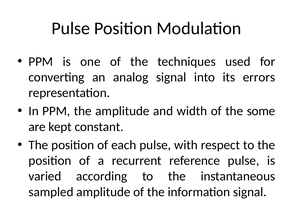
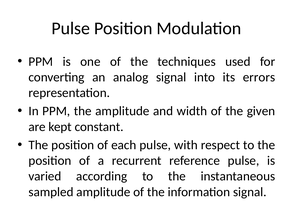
some: some -> given (261, 111)
